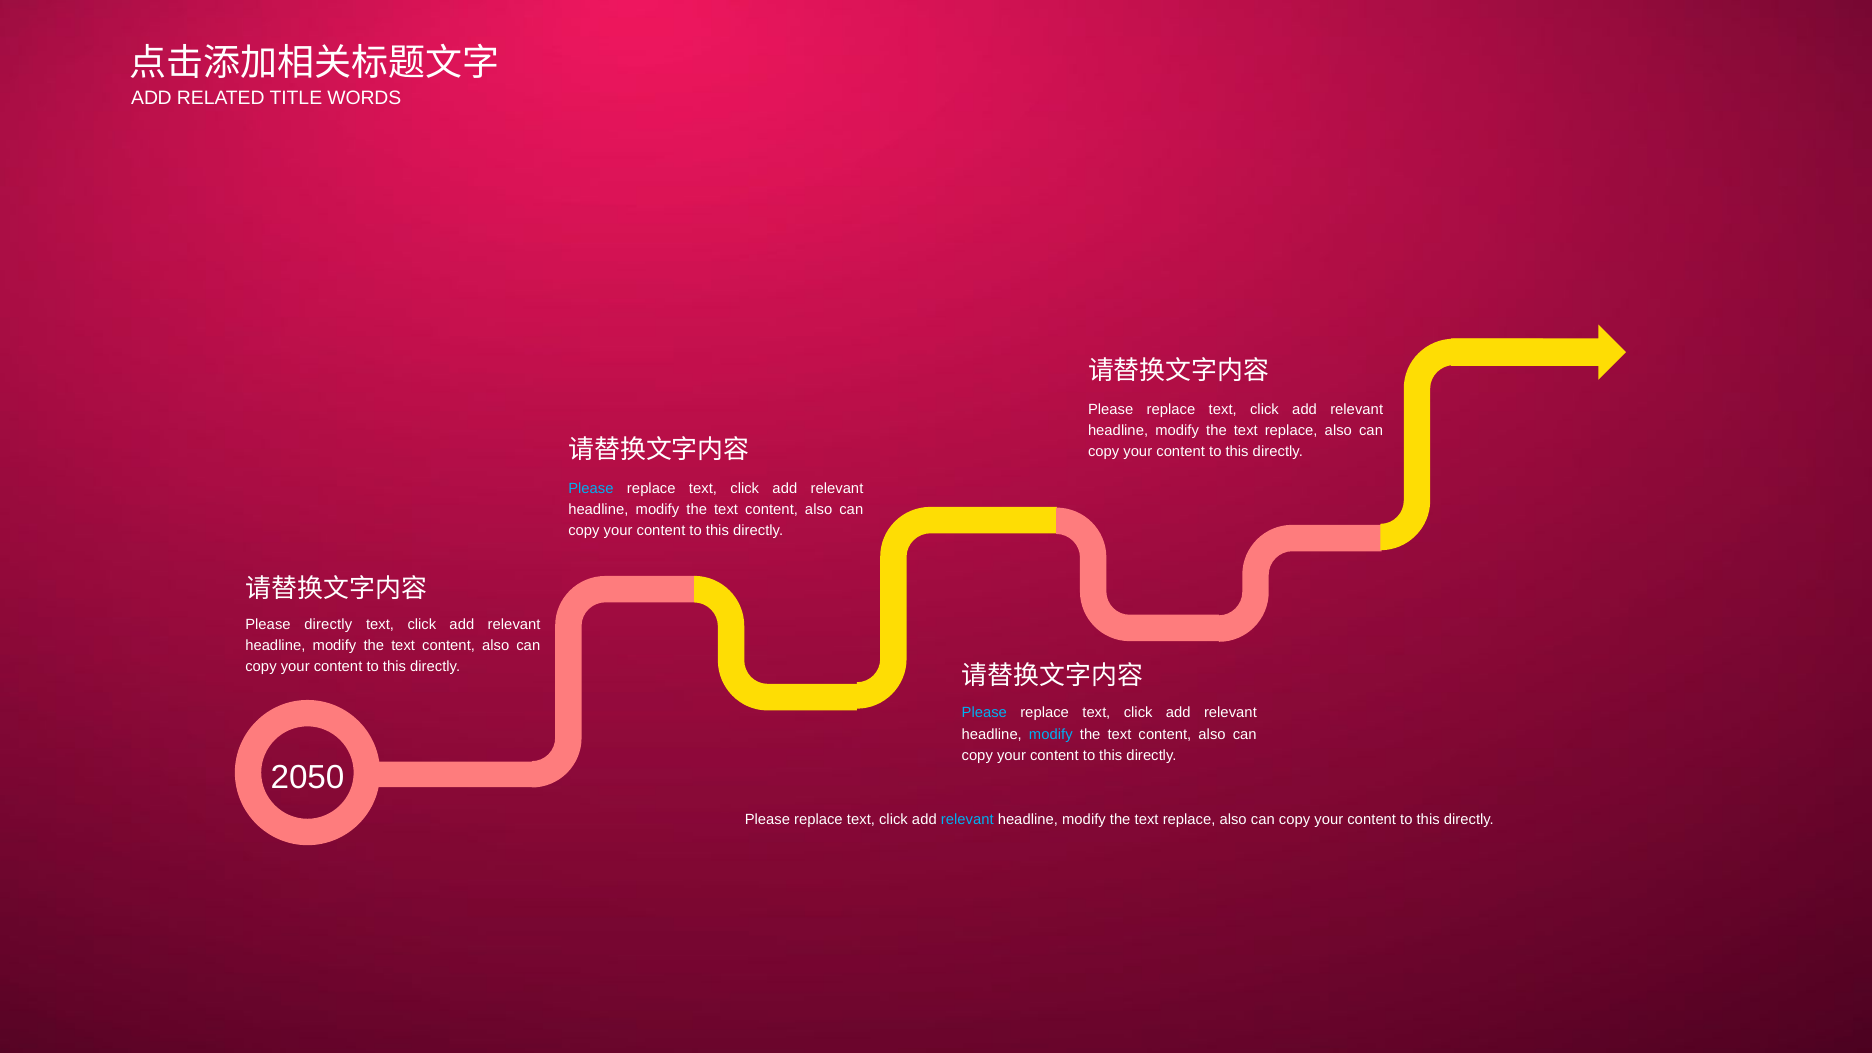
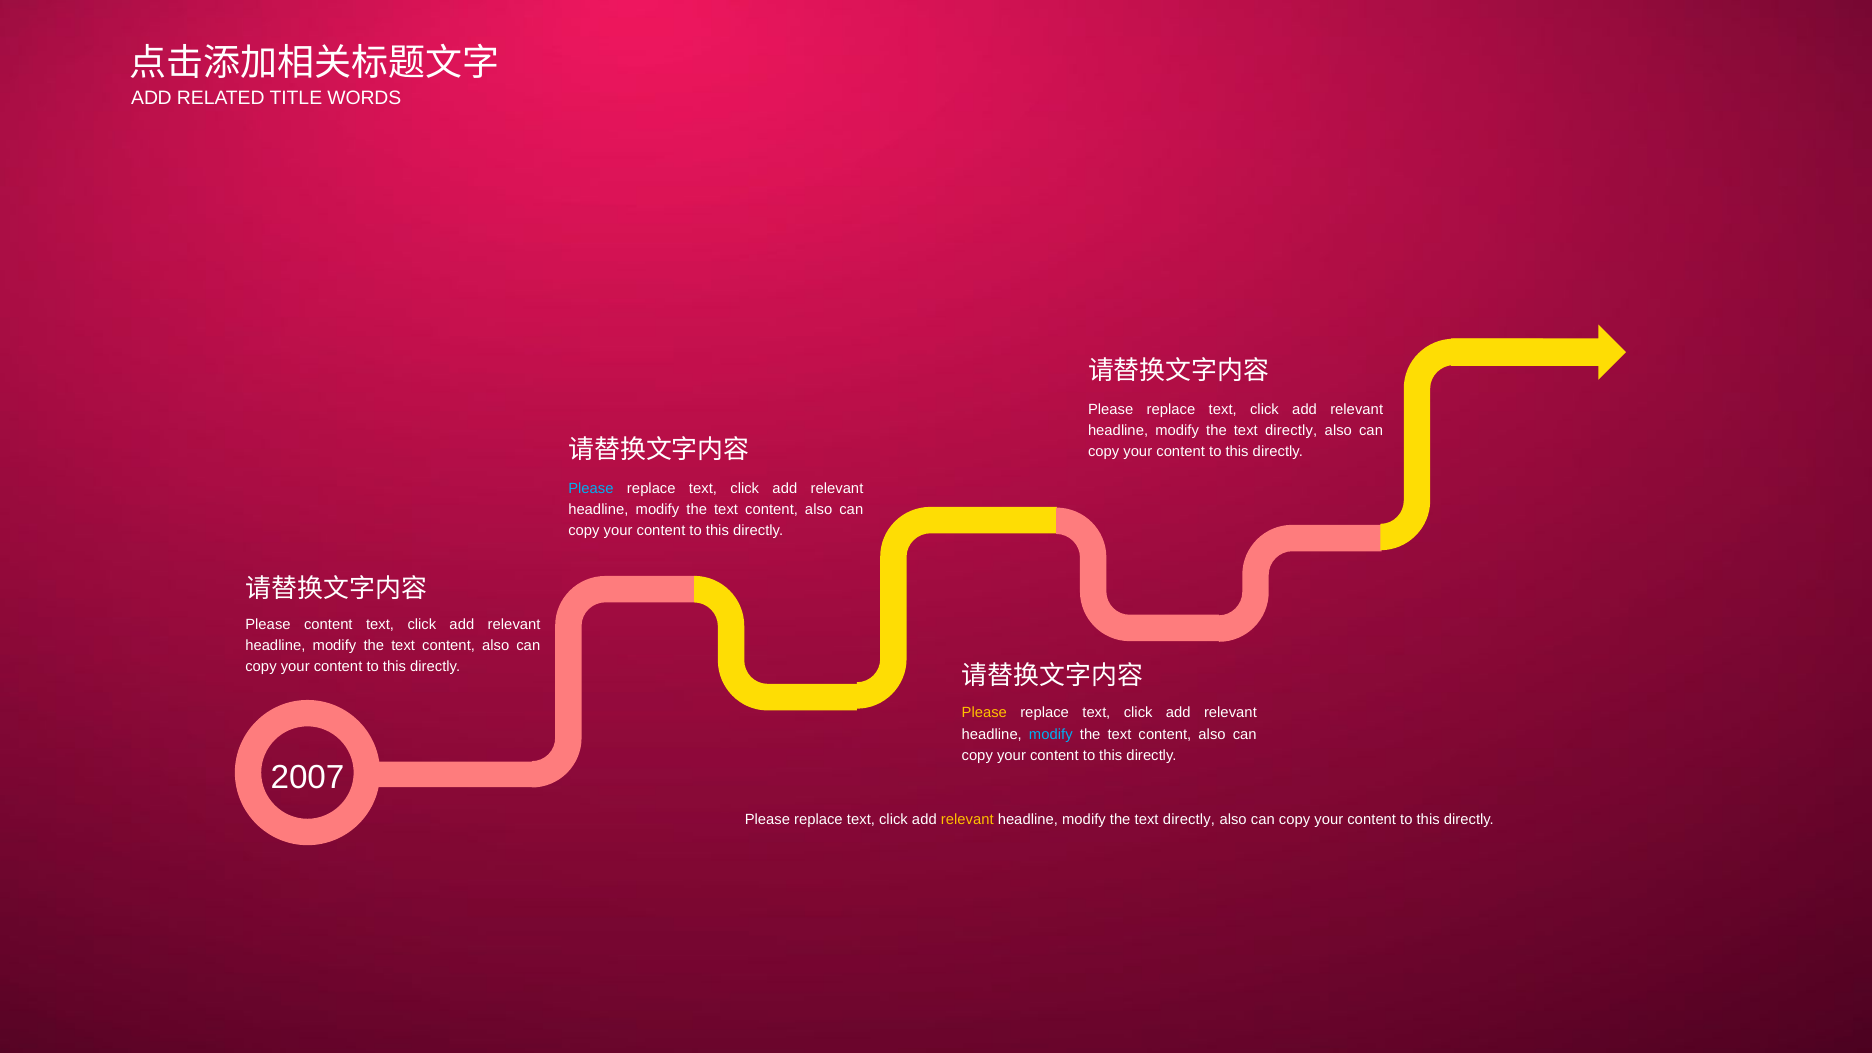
replace: replace -> directly (1291, 430)
Please directly: directly -> content (328, 624)
Please colour: light blue -> yellow (984, 713)
2050: 2050 -> 2007 (308, 777)
relevant colour: light blue -> yellow (967, 819)
replace: replace -> directly (1189, 819)
